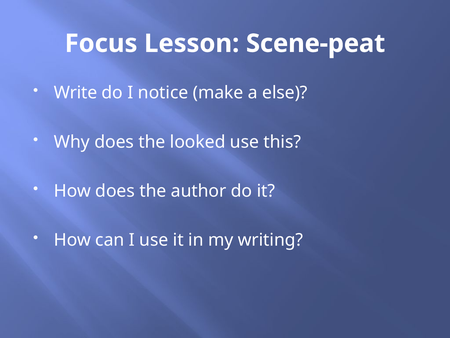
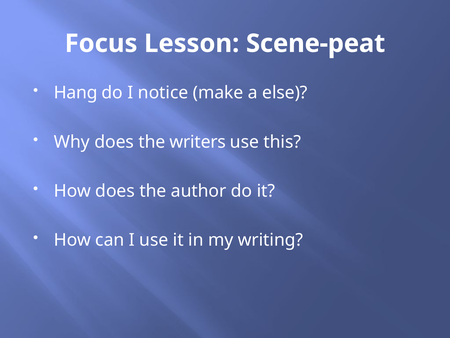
Write: Write -> Hang (76, 93)
looked: looked -> writers (198, 142)
